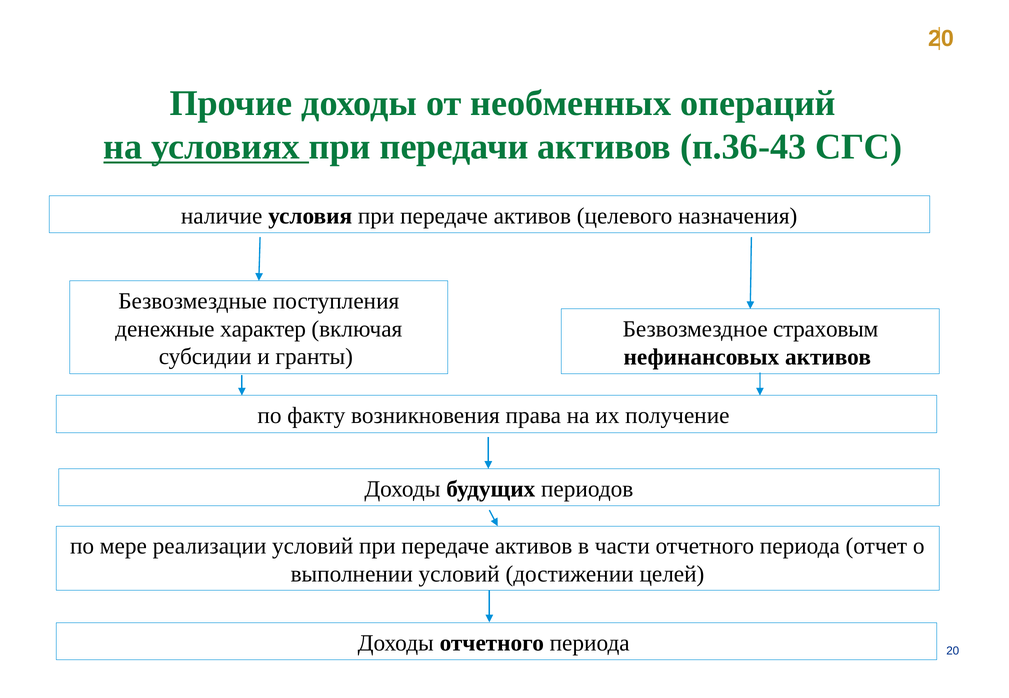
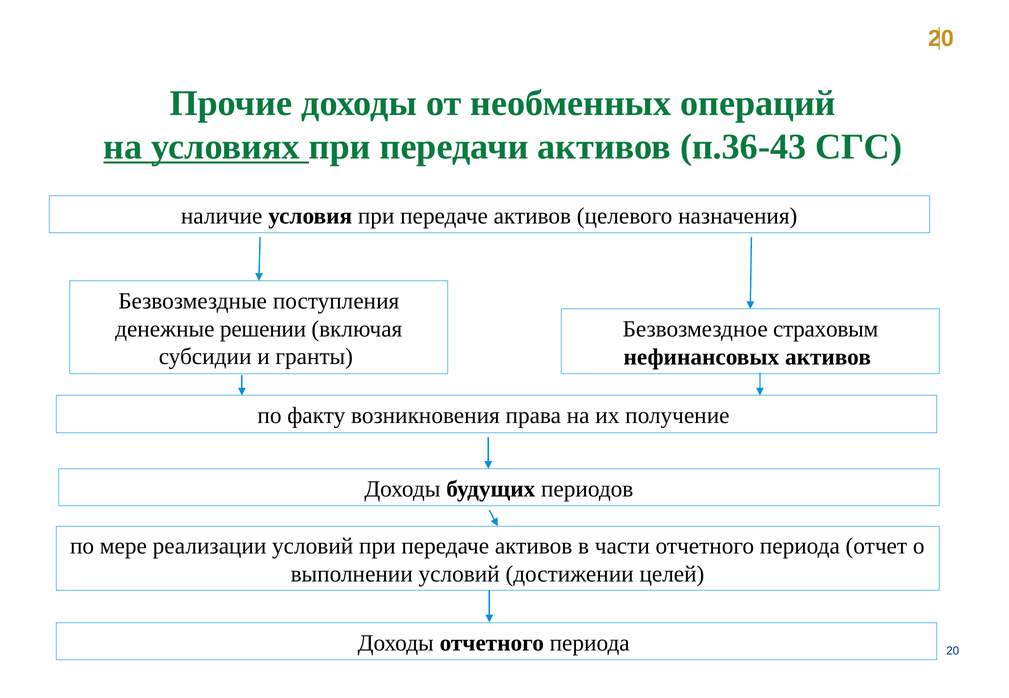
характер: характер -> решении (263, 329)
